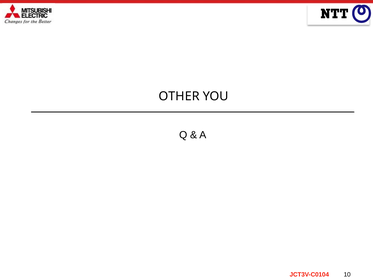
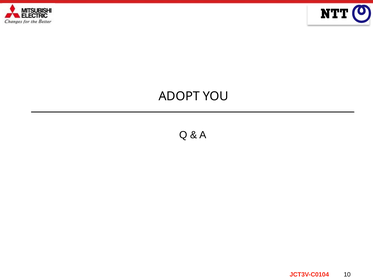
OTHER: OTHER -> ADOPT (179, 96)
